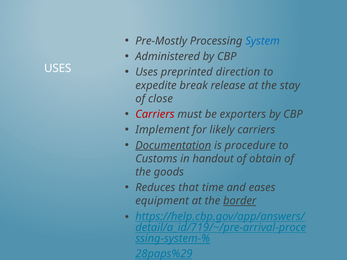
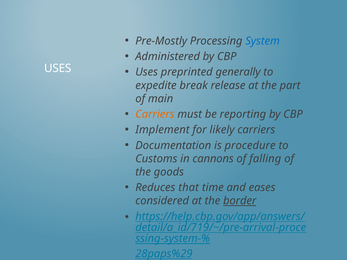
direction: direction -> generally (238, 72)
stay: stay -> part (290, 85)
close: close -> main (161, 99)
Carriers colour: red -> orange (155, 114)
exporters: exporters -> reporting (243, 114)
Documentation underline: present -> none (173, 146)
handout: handout -> cannons (213, 159)
obtain: obtain -> falling (265, 159)
equipment: equipment -> considered (162, 201)
